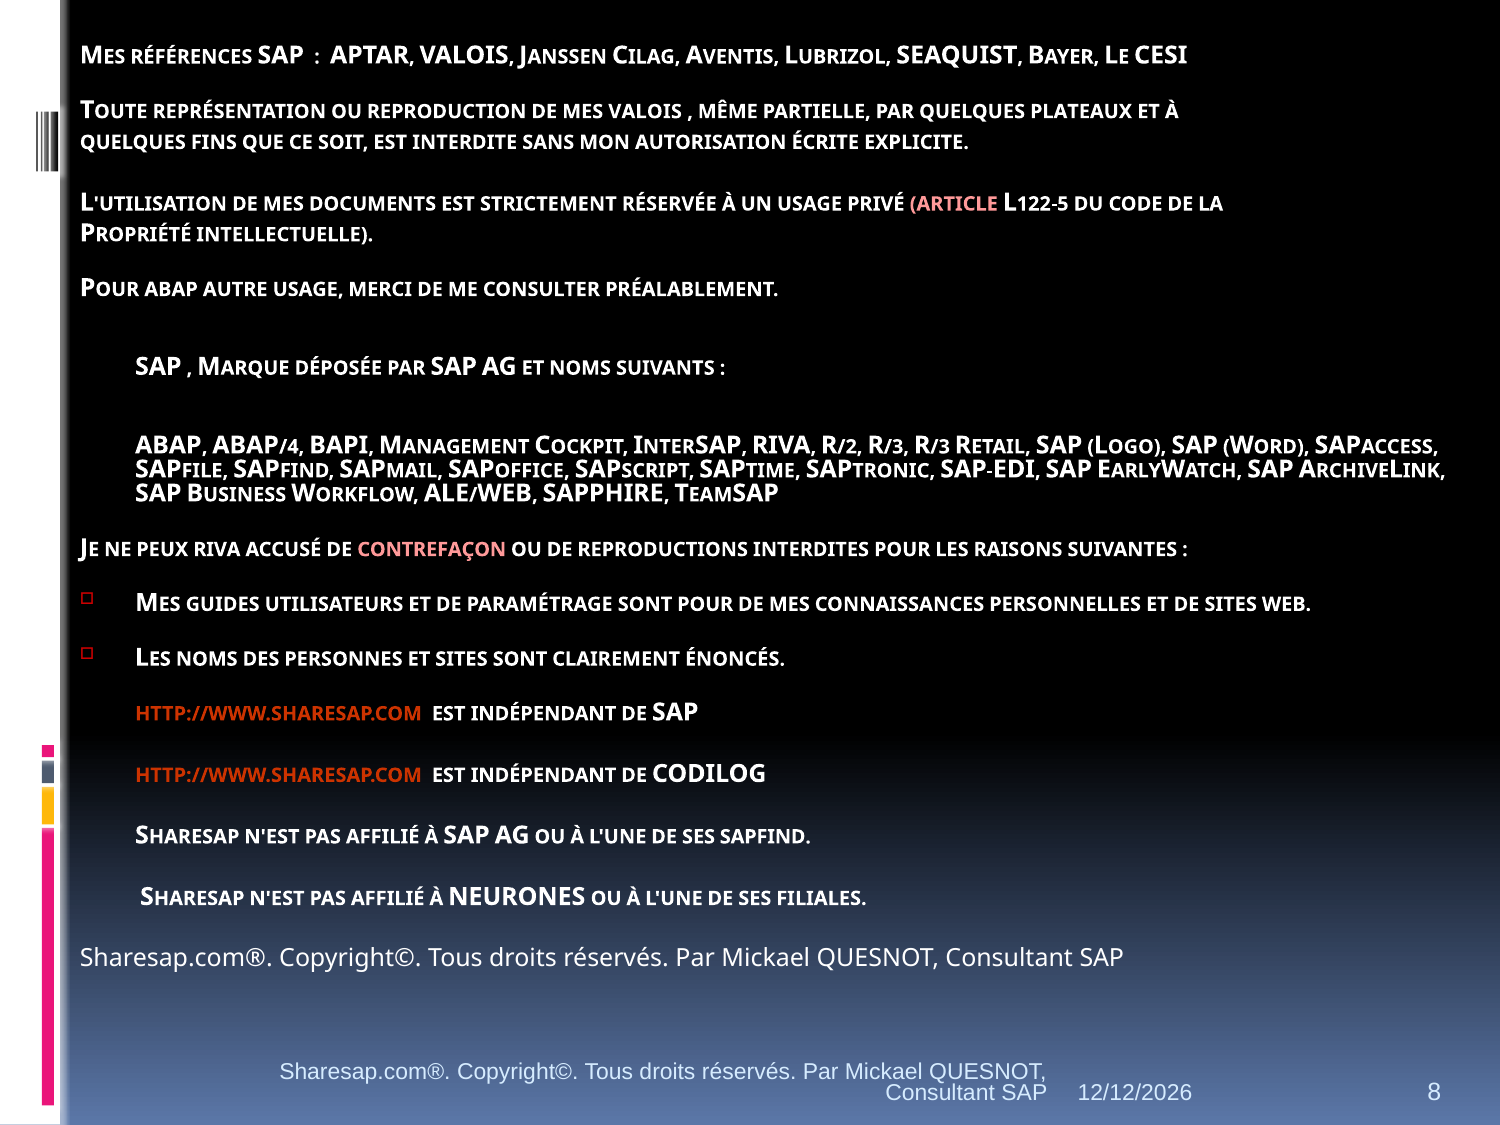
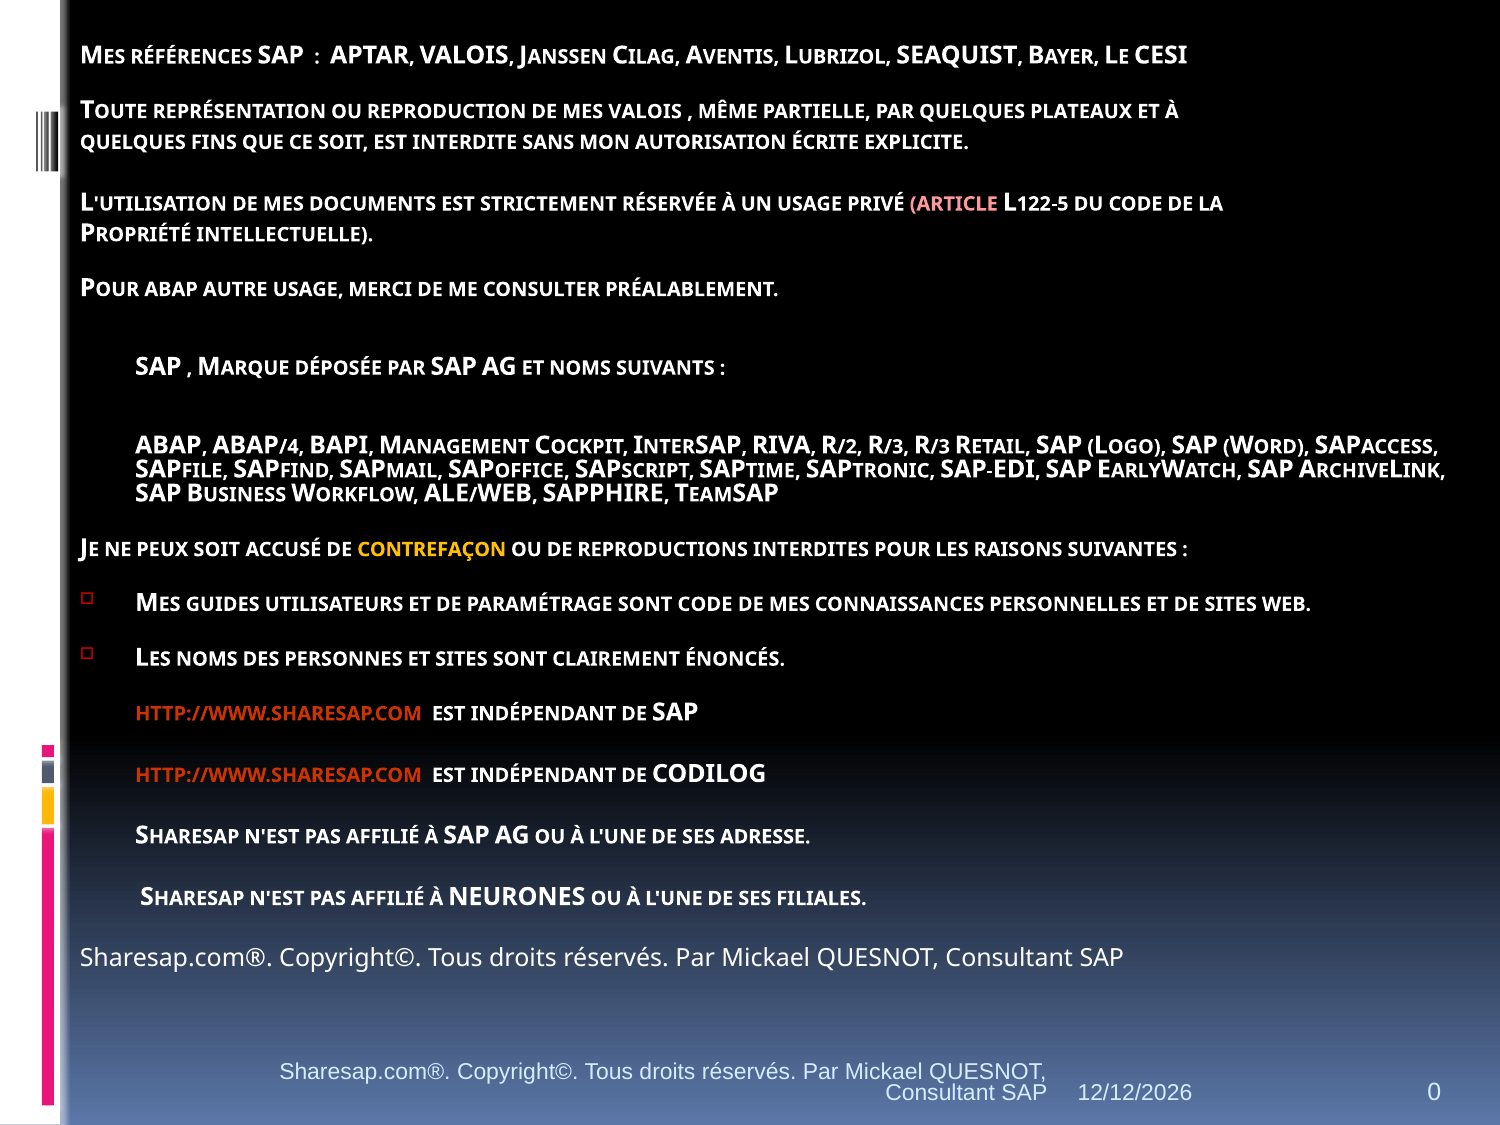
PEUX RIVA: RIVA -> SOIT (217, 550)
CONTREFAÇON colour: pink -> yellow (432, 550)
SONT POUR: POUR -> CODE (705, 604)
SES SAPFIND: SAPFIND -> ADRESSE (765, 837)
8: 8 -> 0 (1434, 1092)
